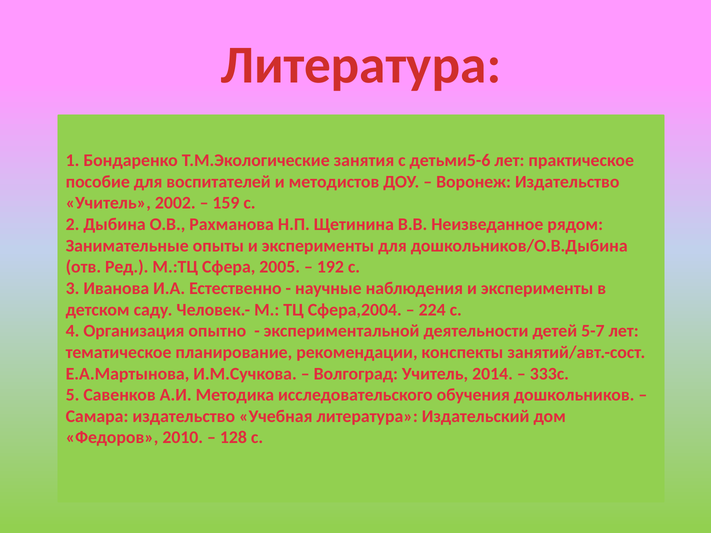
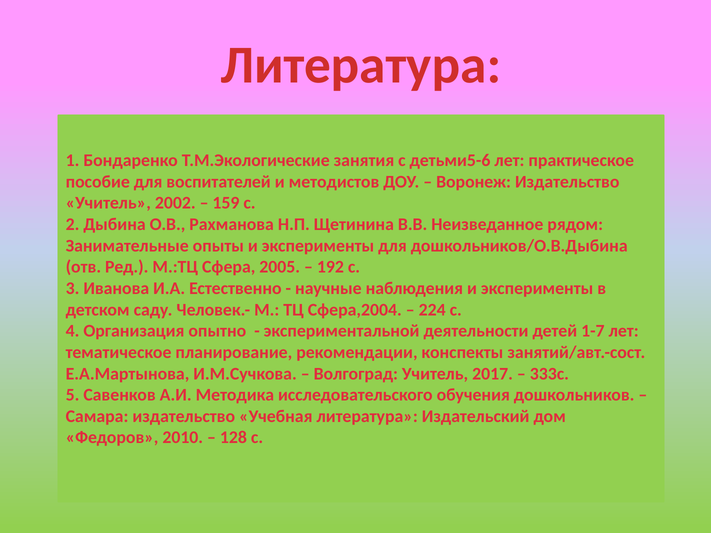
5-7: 5-7 -> 1-7 (593, 331)
2014: 2014 -> 2017 (493, 374)
